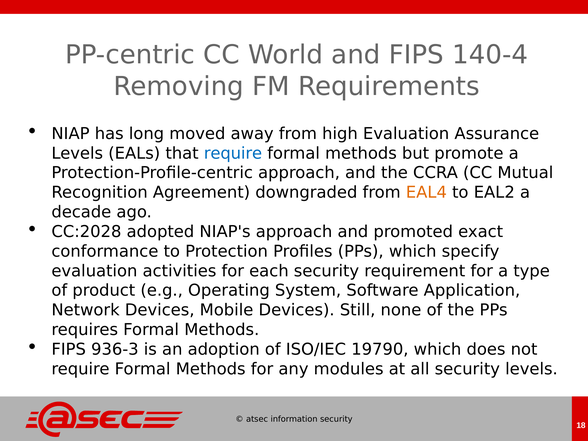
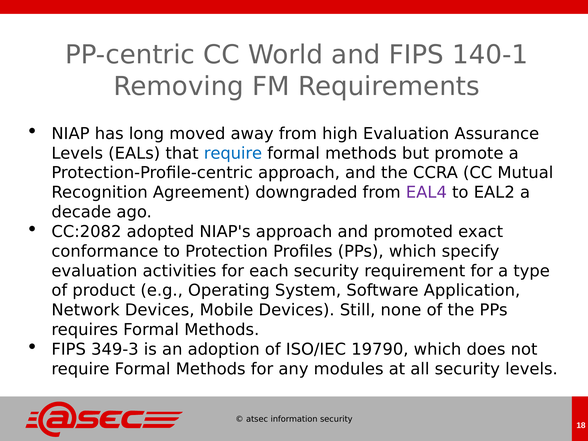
140-4: 140-4 -> 140-1 (490, 55)
EAL4 colour: orange -> purple (426, 193)
CC:2028: CC:2028 -> CC:2082 (86, 232)
936-3: 936-3 -> 349-3 (115, 349)
